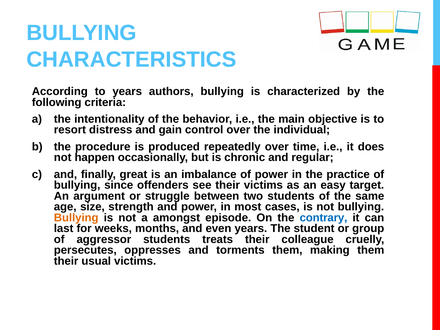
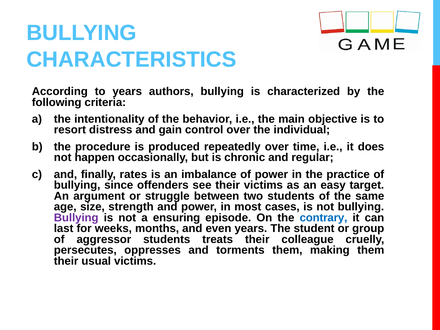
great: great -> rates (133, 174)
Bullying colour: orange -> purple (76, 218)
amongst: amongst -> ensuring (177, 218)
